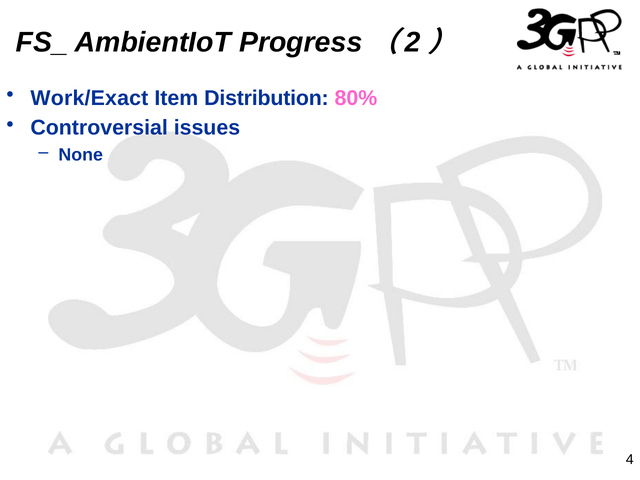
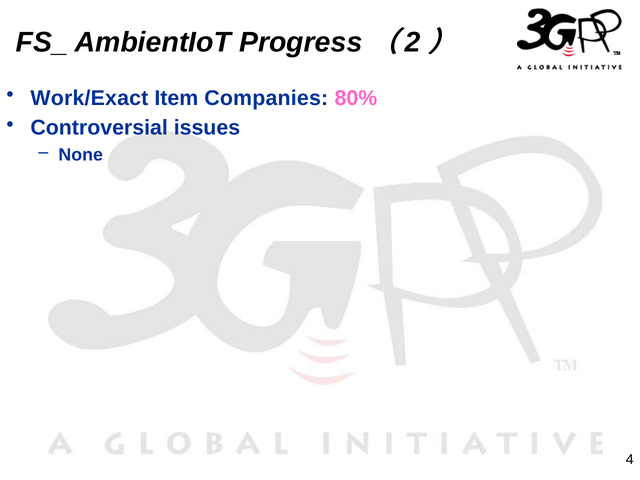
Distribution: Distribution -> Companies (266, 98)
